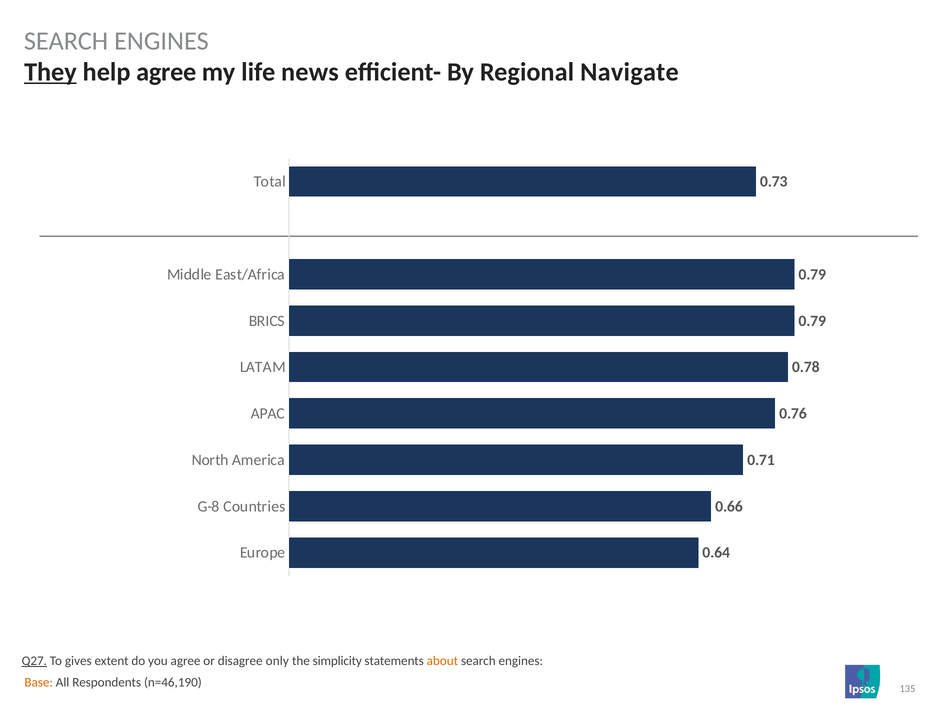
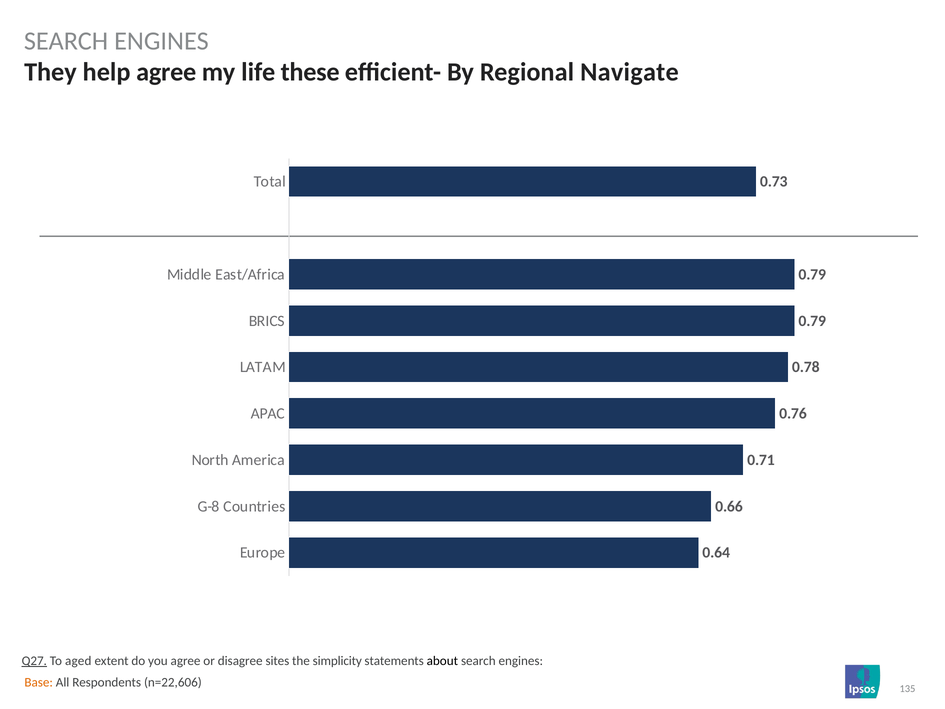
They underline: present -> none (50, 72)
news: news -> these (310, 72)
gives: gives -> aged (78, 661)
only: only -> sites (277, 661)
about colour: orange -> black (442, 661)
n=46,190: n=46,190 -> n=22,606 (173, 682)
